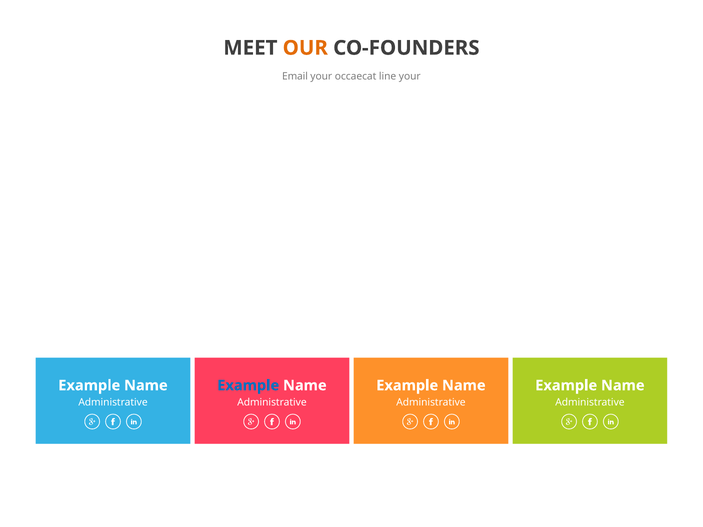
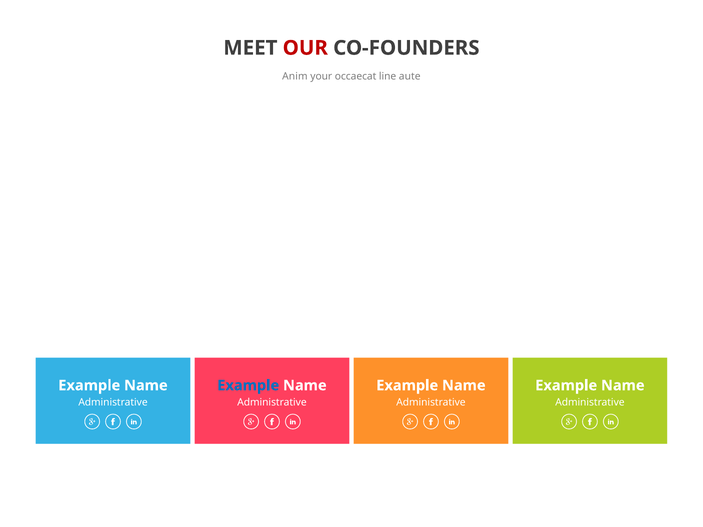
OUR colour: orange -> red (305, 48)
Email: Email -> Anim (295, 76)
line your: your -> aute (410, 76)
